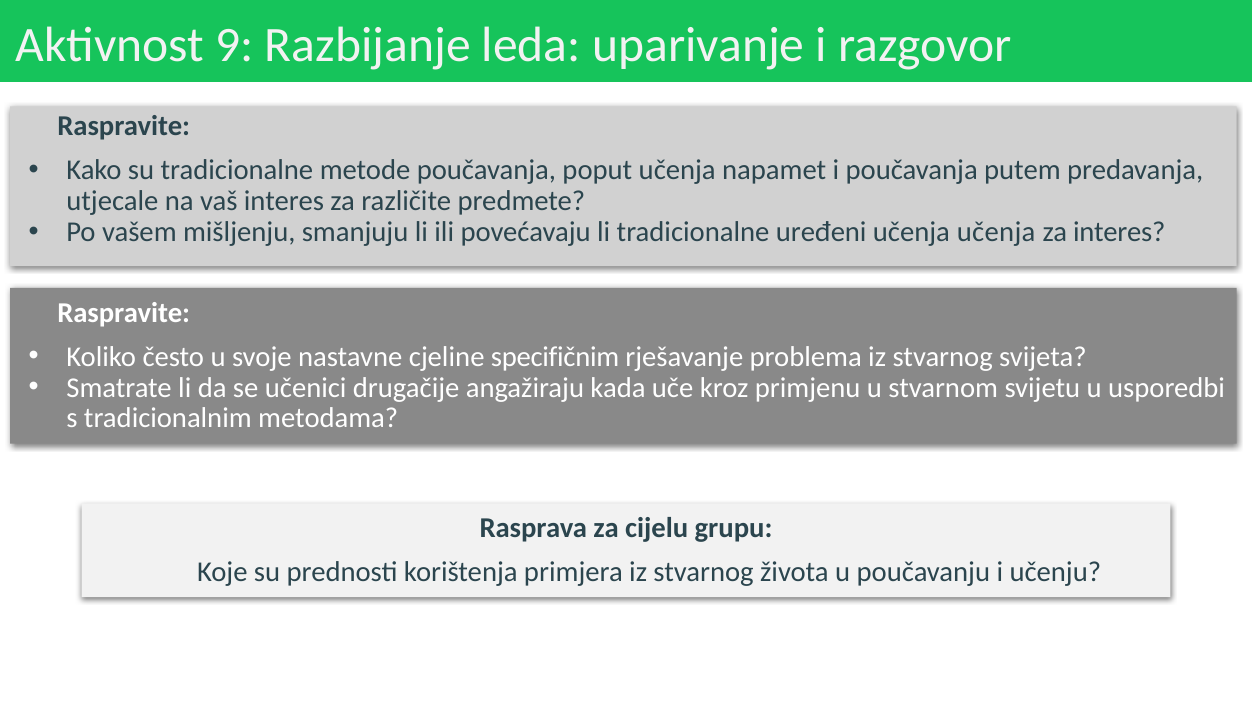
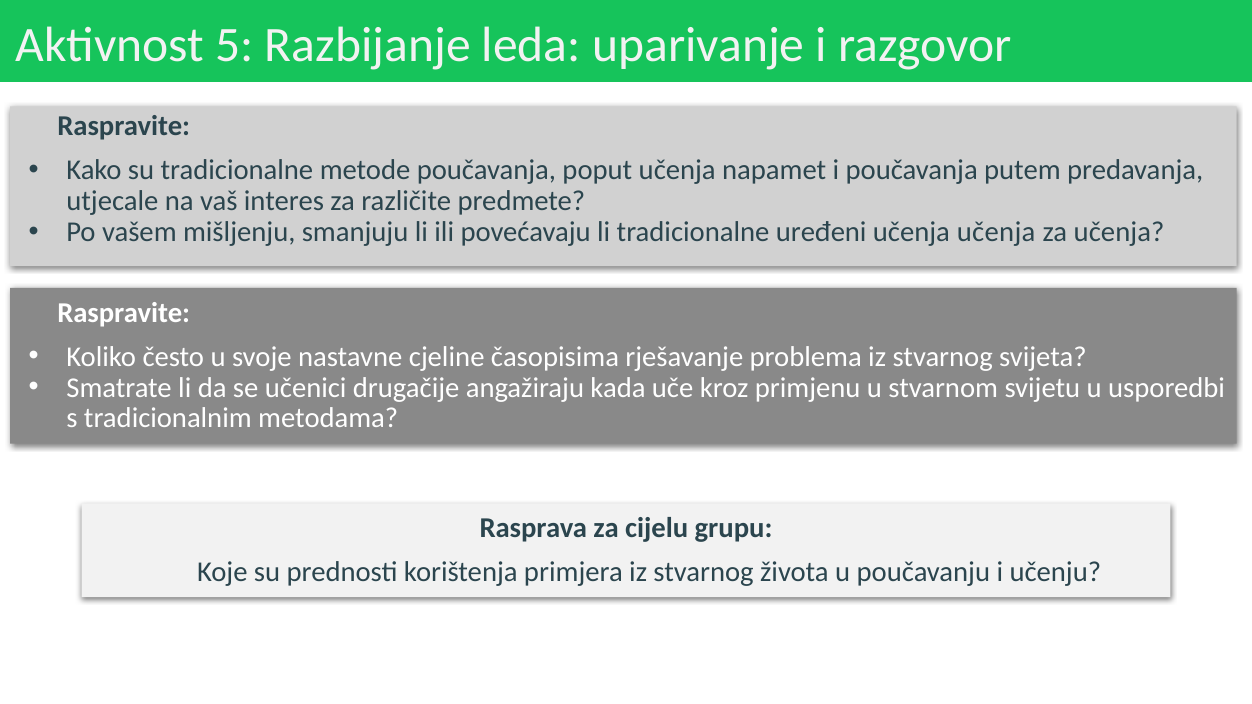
9: 9 -> 5 (235, 45)
za interes: interes -> učenja (1119, 232)
specifičnim: specifičnim -> časopisima (555, 357)
